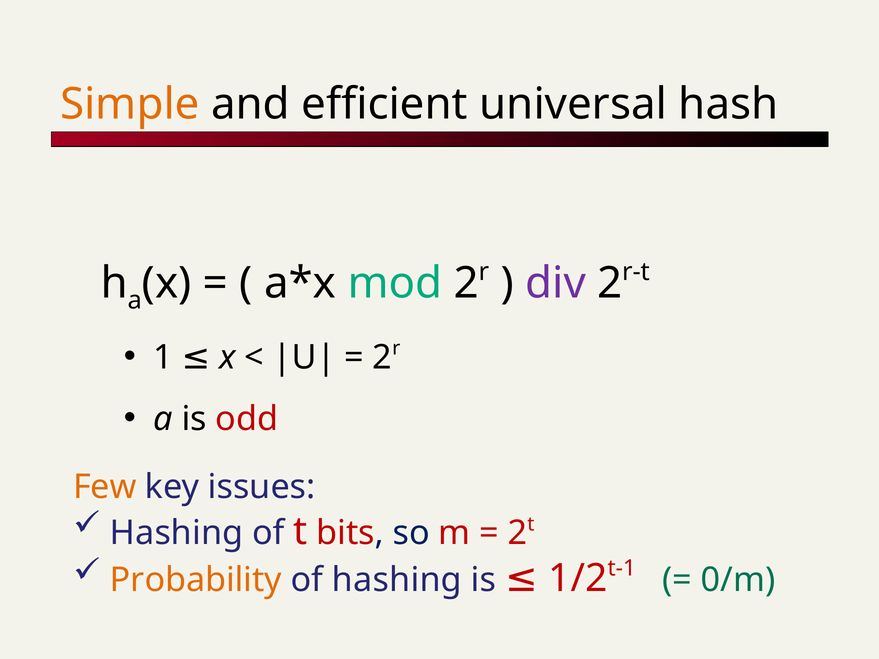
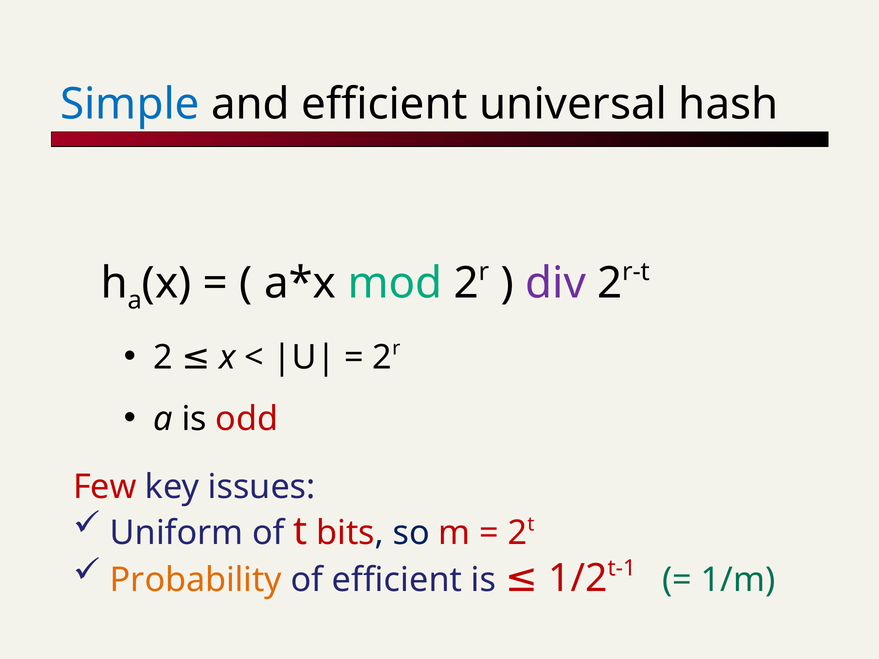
Simple colour: orange -> blue (130, 104)
1: 1 -> 2 (163, 357)
Few colour: orange -> red (105, 487)
Hashing: Hashing -> Uniform (177, 533)
of hashing: hashing -> efficient (397, 580)
0/m: 0/m -> 1/m (738, 580)
